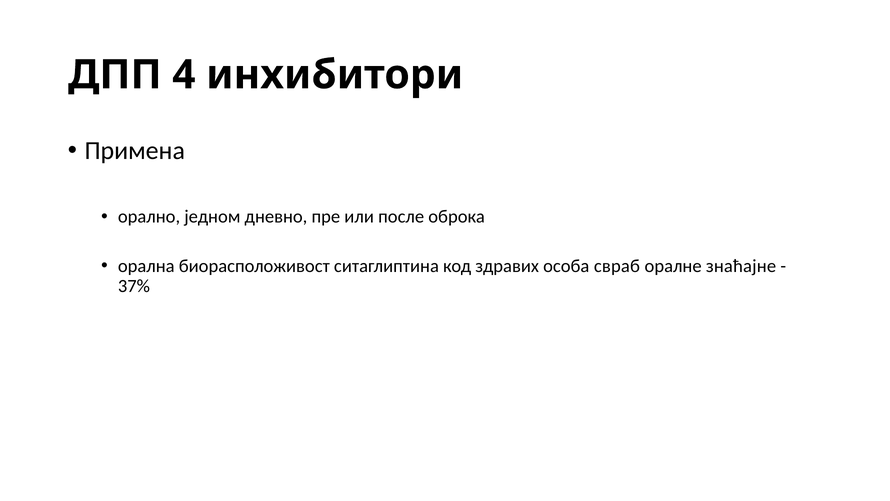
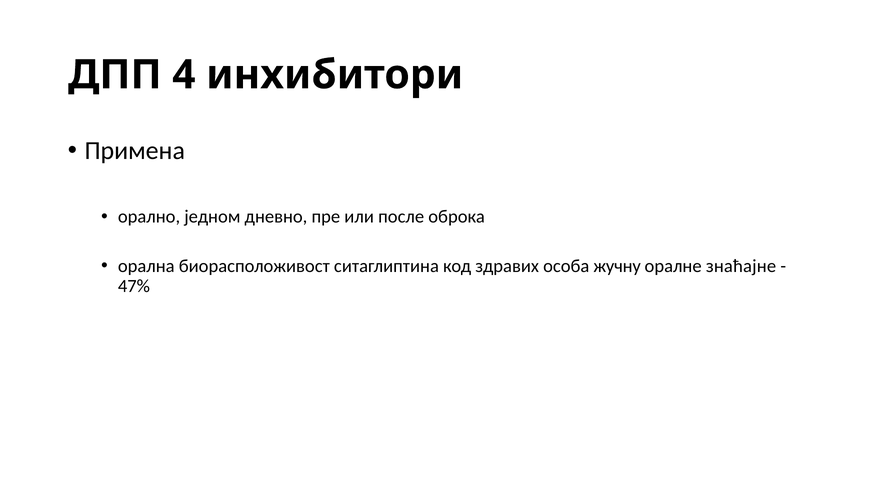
свраб: свраб -> жучну (617, 266)
37%: 37% -> 47% (134, 286)
